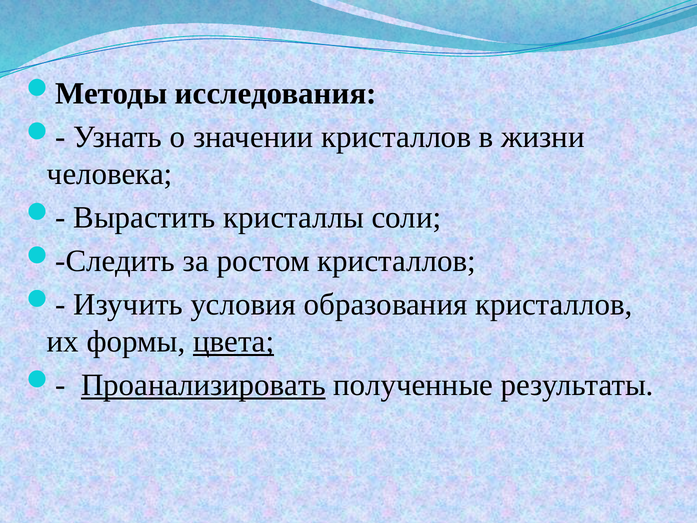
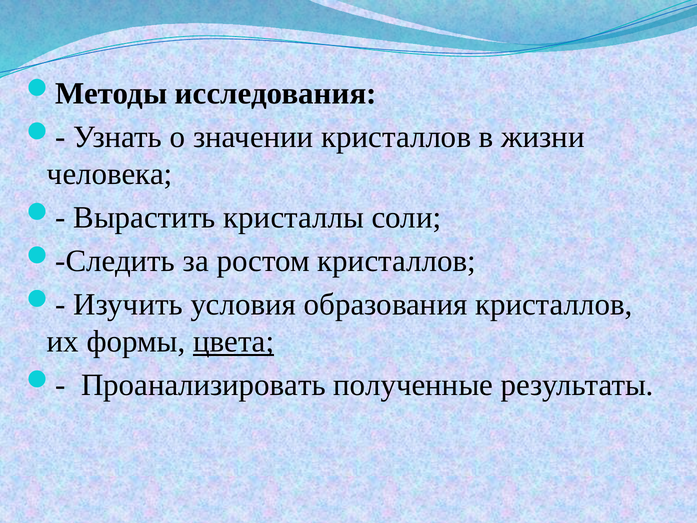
Проанализировать underline: present -> none (203, 385)
